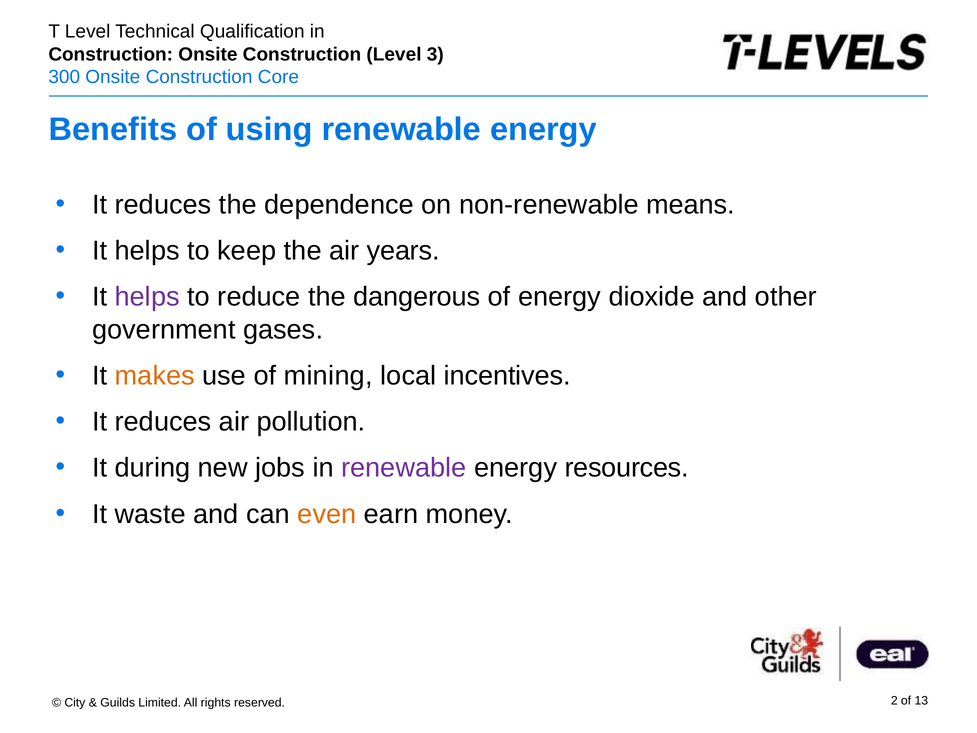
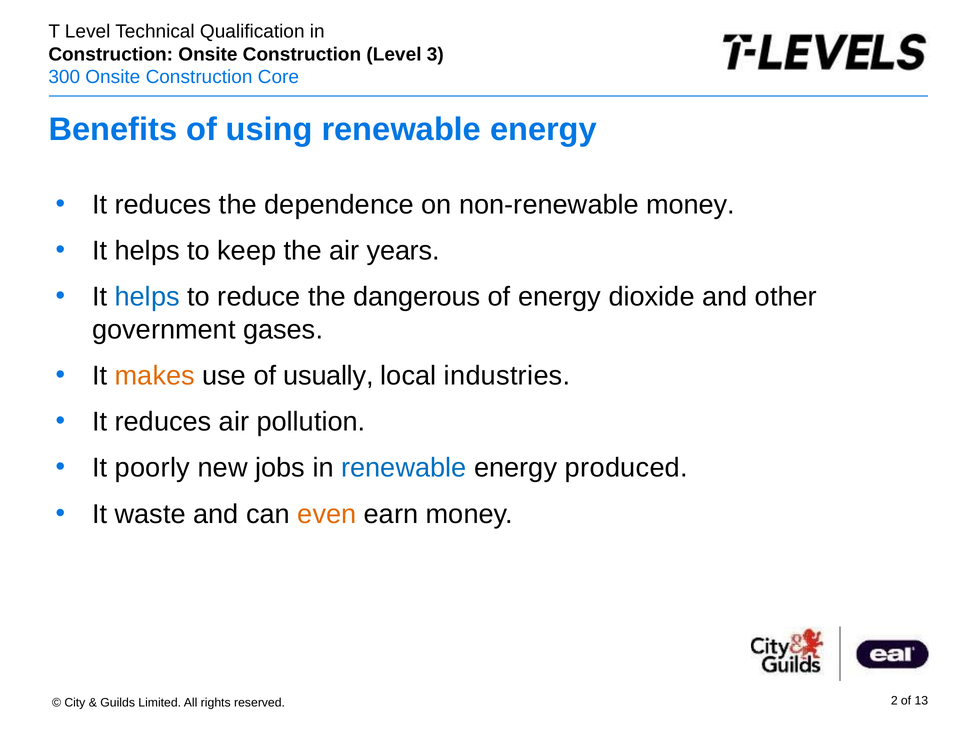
non-renewable means: means -> money (691, 205)
helps colour: purple -> blue (147, 297)
mining: mining -> usually (329, 376)
incentives: incentives -> industries (507, 376)
during: during -> poorly (152, 468)
renewable colour: purple -> blue (404, 468)
resources: resources -> produced (626, 468)
